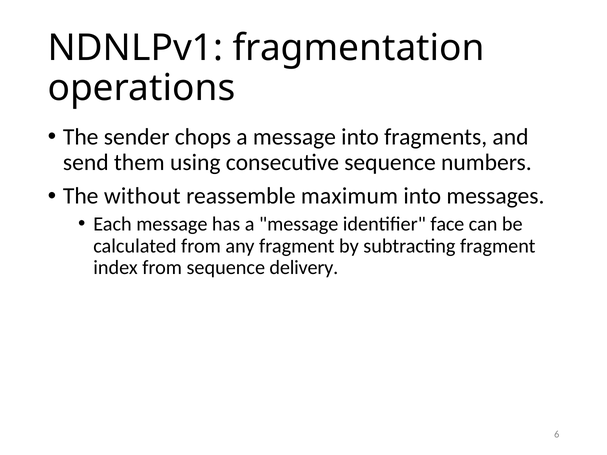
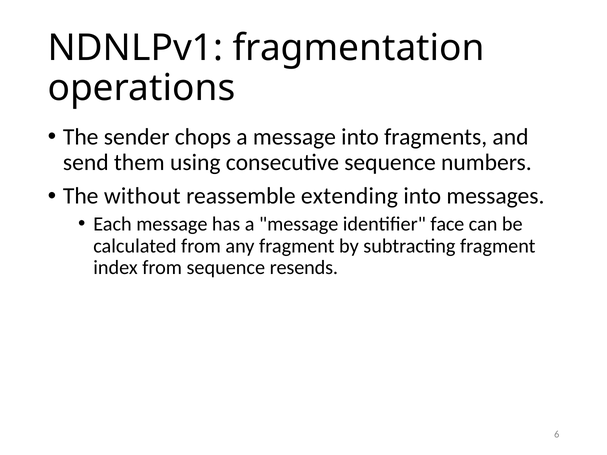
maximum: maximum -> extending (349, 196)
delivery: delivery -> resends (304, 268)
